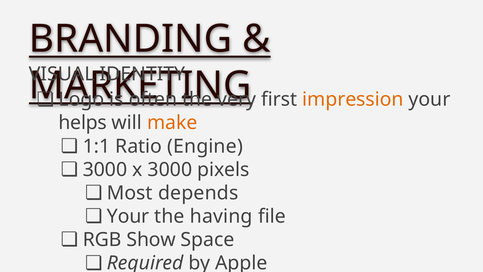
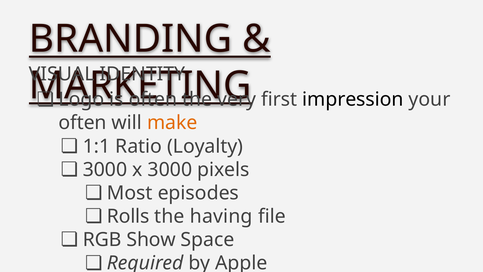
impression colour: orange -> black (353, 99)
helps: helps -> often (83, 123)
Engine: Engine -> Loyalty (205, 146)
depends: depends -> episodes (198, 193)
Your: Your -> Rolls (128, 216)
